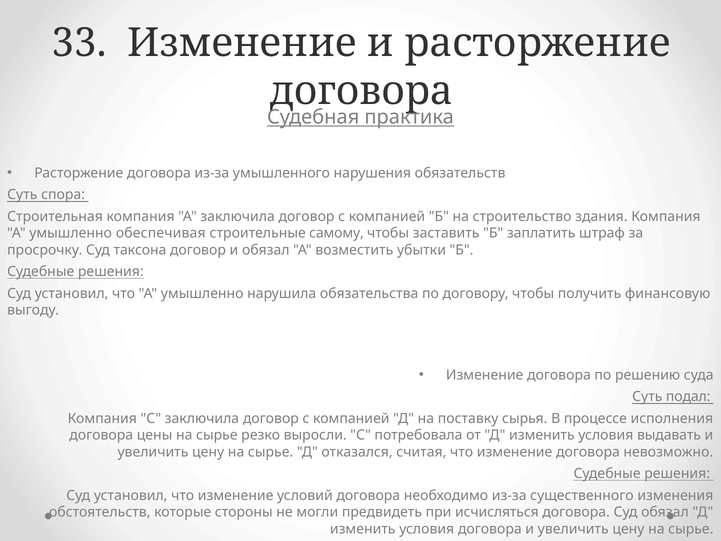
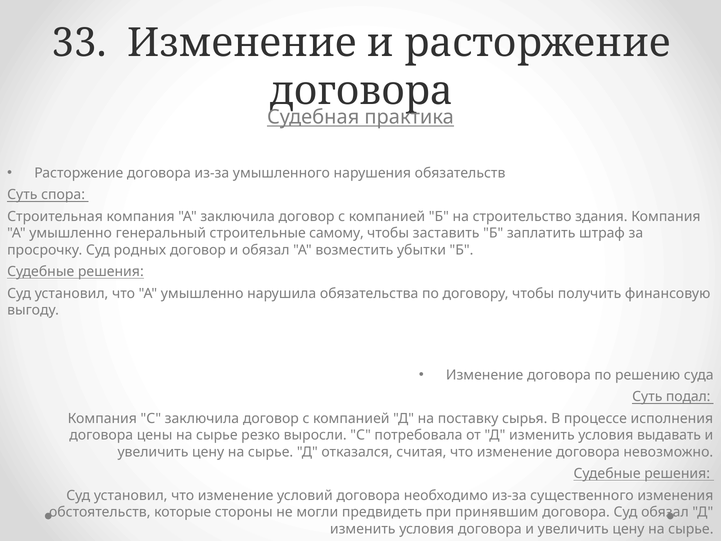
обеспечивая: обеспечивая -> генеральный (161, 233)
таксона: таксона -> родных (140, 250)
исчисляться: исчисляться -> принявшим (497, 512)
